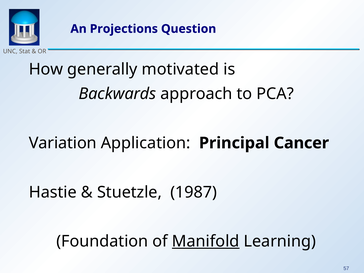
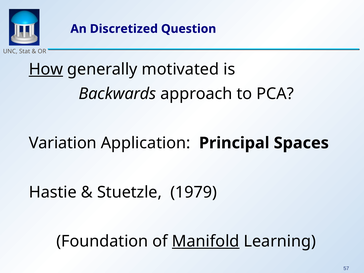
Projections: Projections -> Discretized (124, 29)
How underline: none -> present (46, 69)
Cancer: Cancer -> Spaces (301, 143)
1987: 1987 -> 1979 (194, 192)
